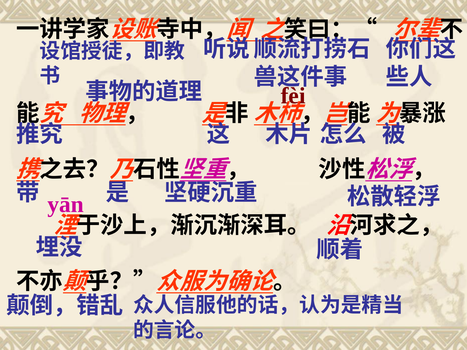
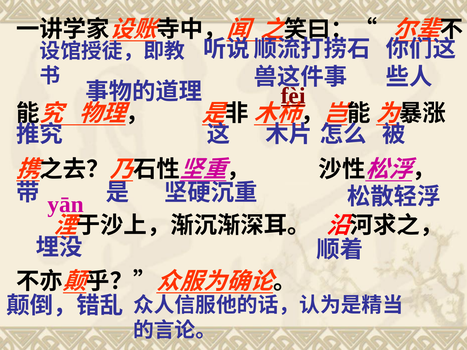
fèi underline: none -> present (293, 96)
